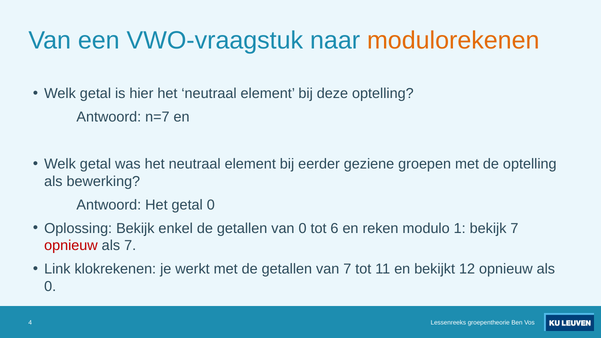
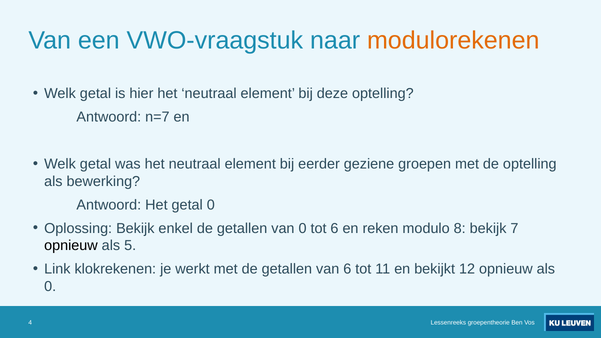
1: 1 -> 8 (460, 228)
opnieuw colour: red -> black (71, 246)
als 7: 7 -> 5 (130, 246)
van 7: 7 -> 6 (347, 269)
